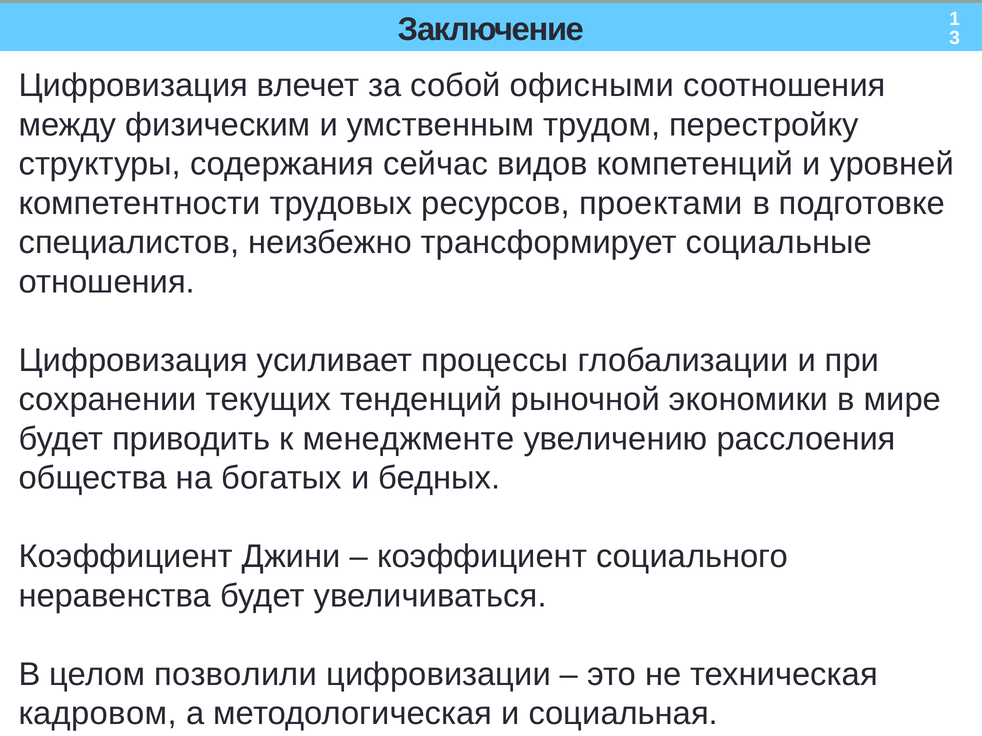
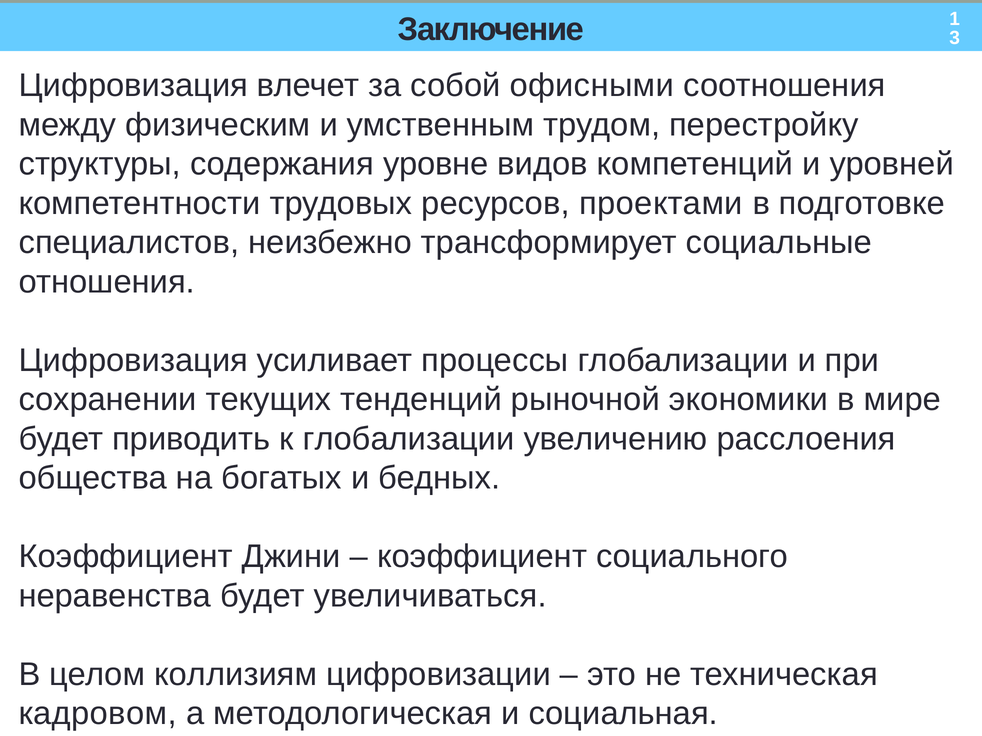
сейчас: сейчас -> уровне (436, 164)
к менеджменте: менеджменте -> глобализации (409, 439)
позволили: позволили -> коллизиям (236, 675)
